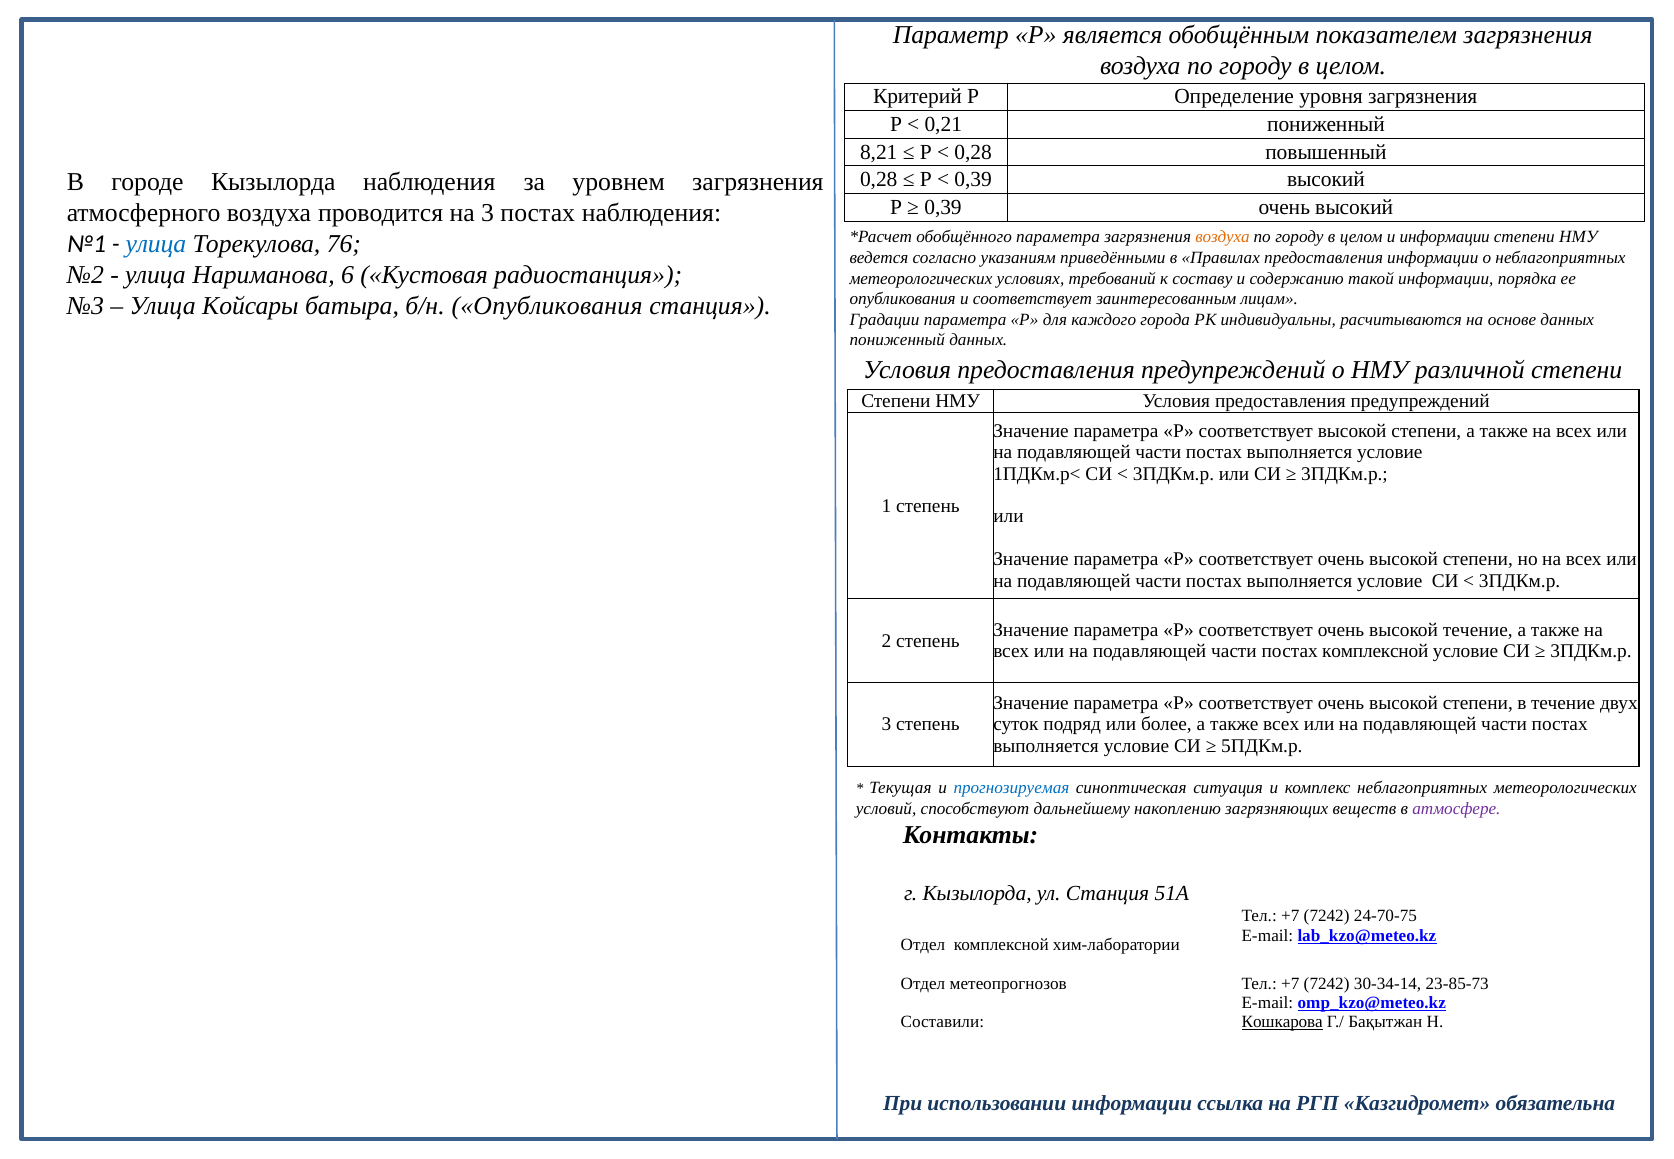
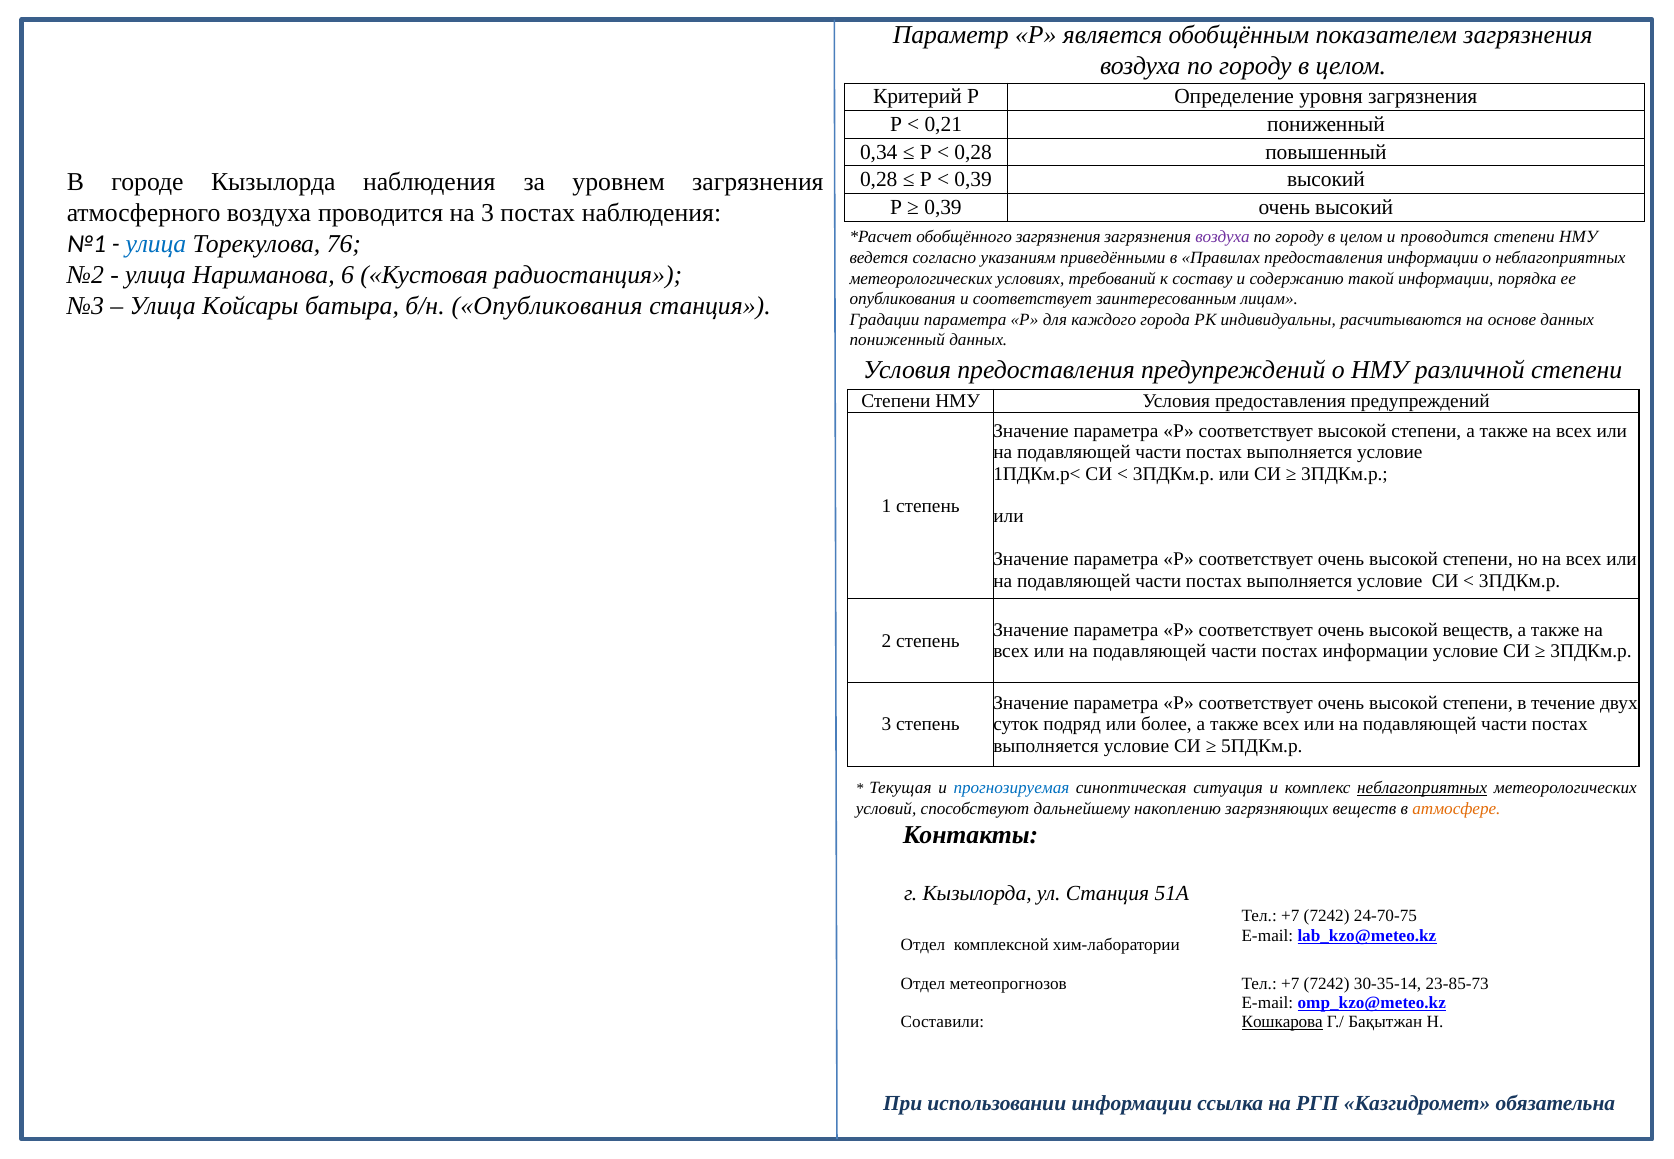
8,21: 8,21 -> 0,34 (879, 152)
обобщённого параметра: параметра -> загрязнения (1058, 237)
воздуха colour: orange -> purple (1222, 237)
и информации: информации -> проводится (1445, 237)
высокой течение: течение -> веществ (1478, 630)
постах комплексной: комплексной -> информации (1375, 651)
неблагоприятных underline: none -> present (1422, 788)
атмосфере colour: purple -> orange (1456, 809)
30-34-14: 30-34-14 -> 30-35-14 (1388, 984)
